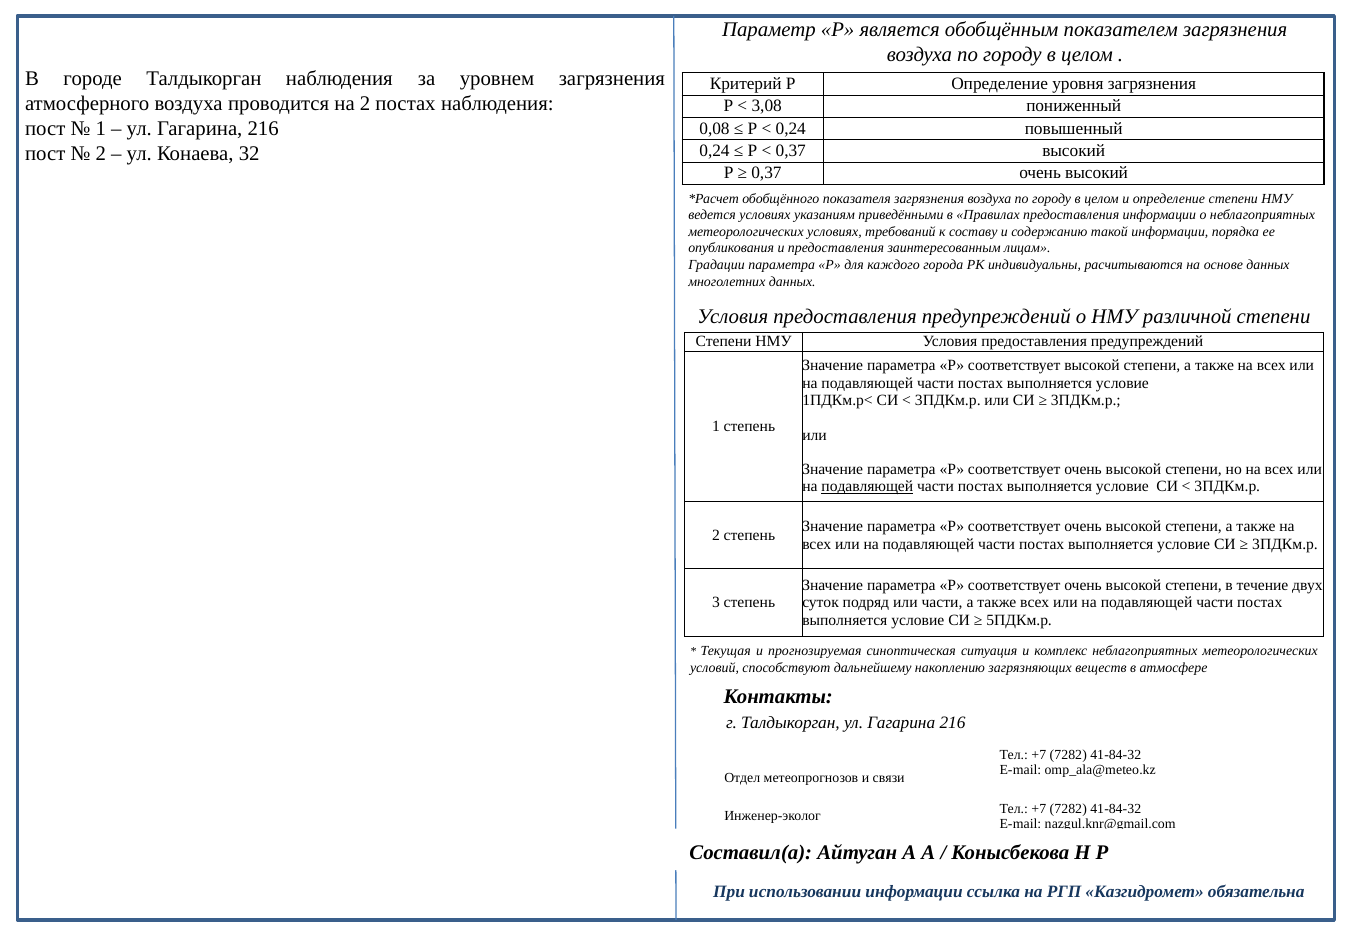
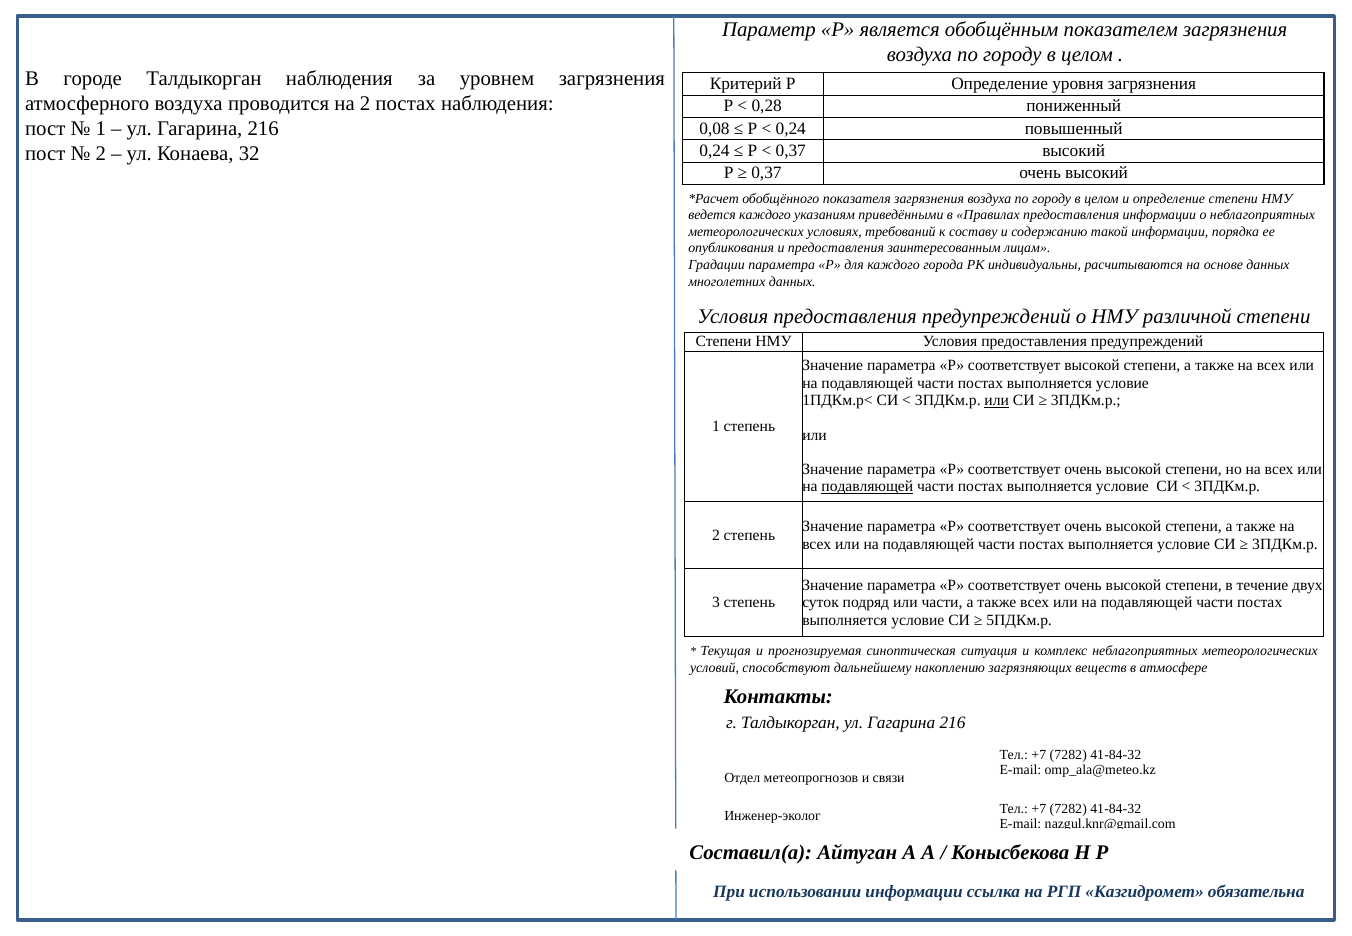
3,08: 3,08 -> 0,28 (767, 106)
ведется условиях: условиях -> каждого (765, 215)
или underline: none -> present (997, 400)
